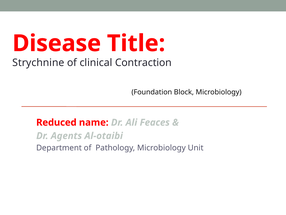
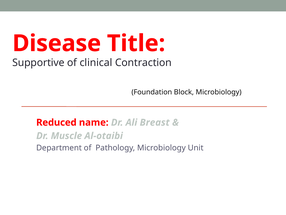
Strychnine: Strychnine -> Supportive (38, 63)
Feaces: Feaces -> Breast (155, 122)
Agents: Agents -> Muscle (66, 136)
